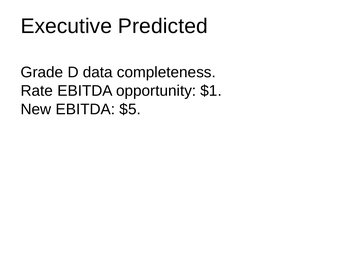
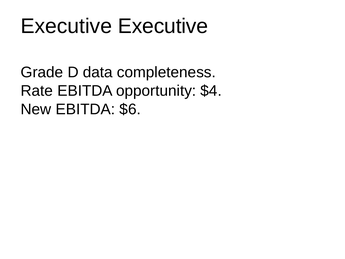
Executive Predicted: Predicted -> Executive (163, 26)
$1: $1 -> $4 (211, 91)
$5: $5 -> $6 (130, 109)
